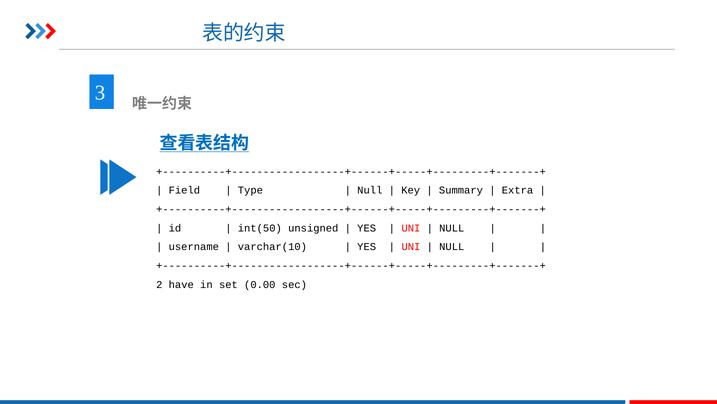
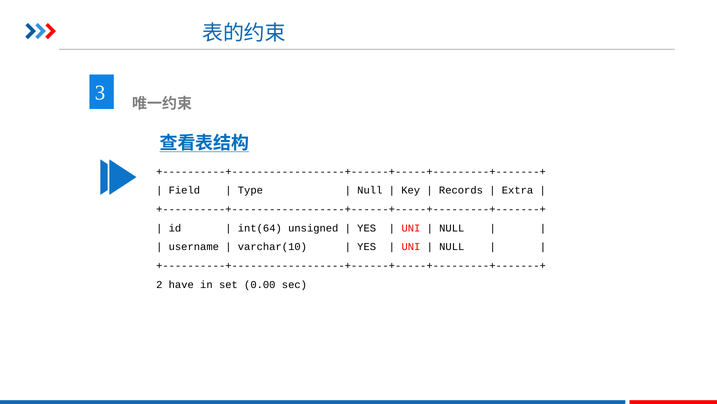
Summary: Summary -> Records (461, 190)
int(50: int(50 -> int(64 (260, 228)
